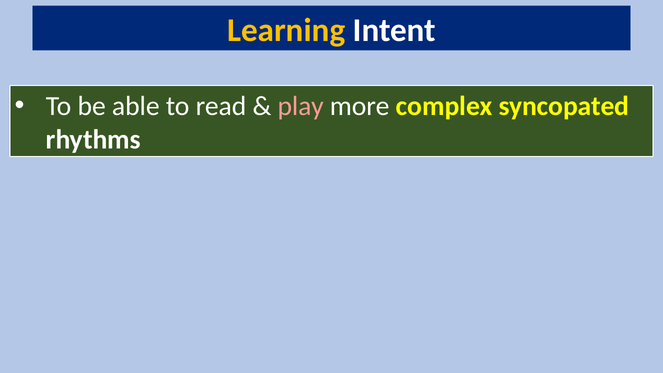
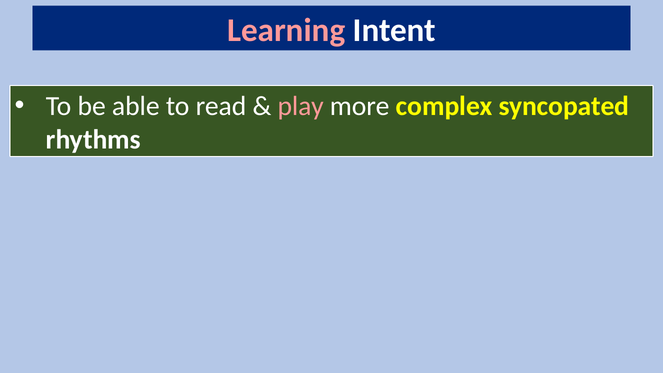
Learning colour: yellow -> pink (286, 30)
